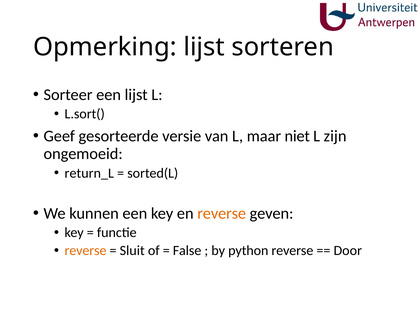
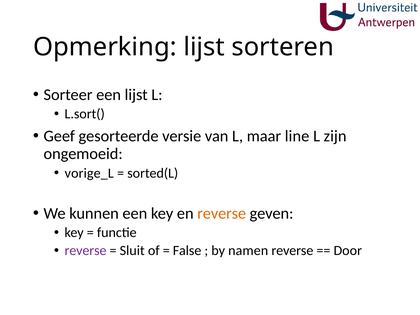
niet: niet -> line (297, 136)
return_L: return_L -> vorige_L (89, 173)
reverse colour: orange -> purple (86, 251)
python: python -> namen (248, 251)
